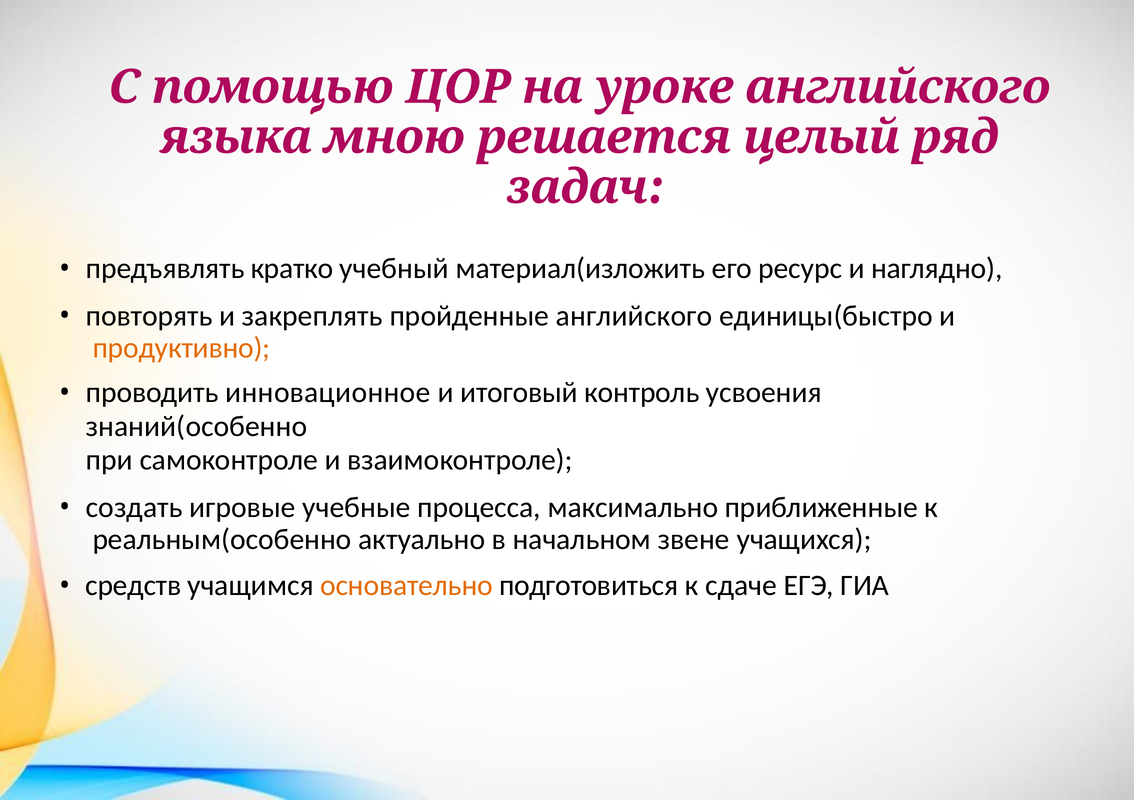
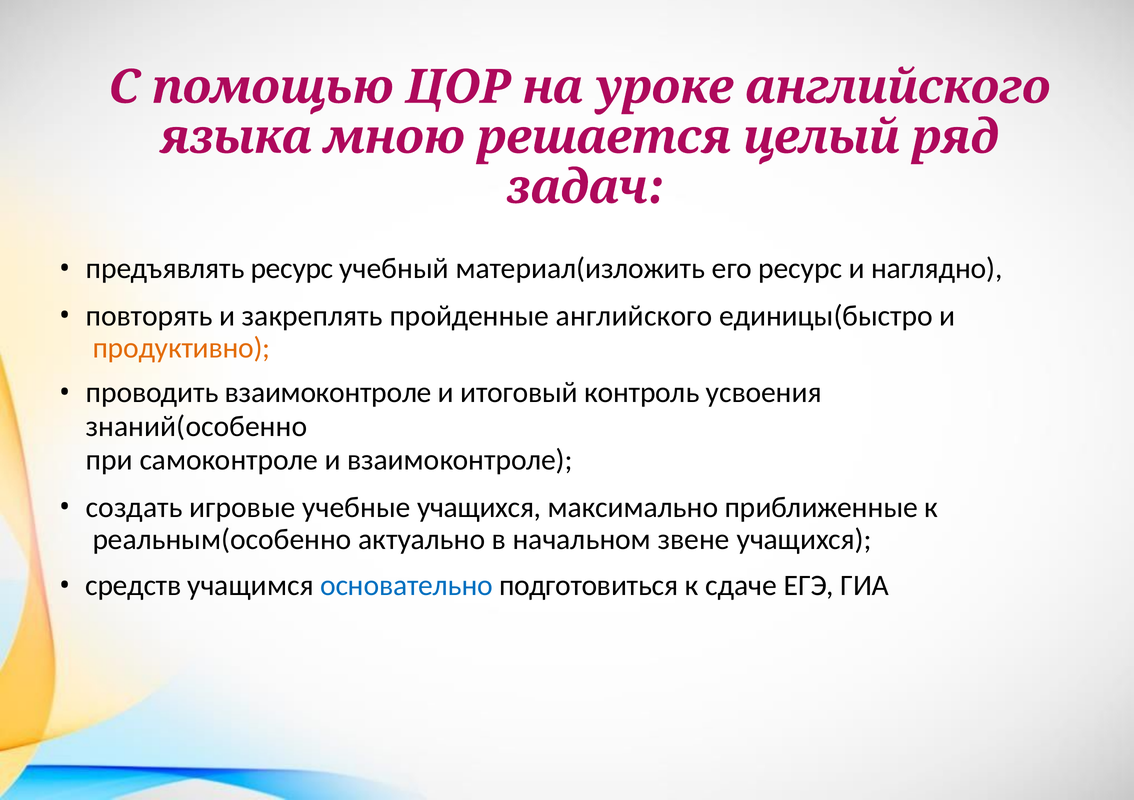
предъявлять кратко: кратко -> ресурс (292, 269)
проводить инновационное: инновационное -> взаимоконтроле (328, 393)
учебные процесса: процесса -> учащихся (479, 508)
основательно colour: orange -> blue (407, 586)
